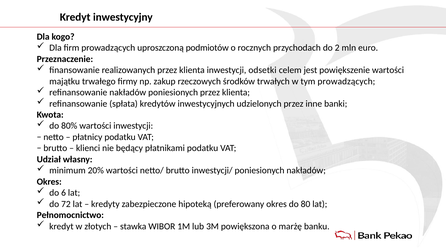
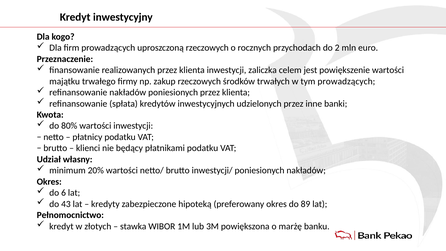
uproszczoną podmiotów: podmiotów -> rzeczowych (207, 48)
odsetki: odsetki -> zaliczka (263, 70)
72: 72 -> 43 (66, 204)
80: 80 -> 89 (306, 204)
